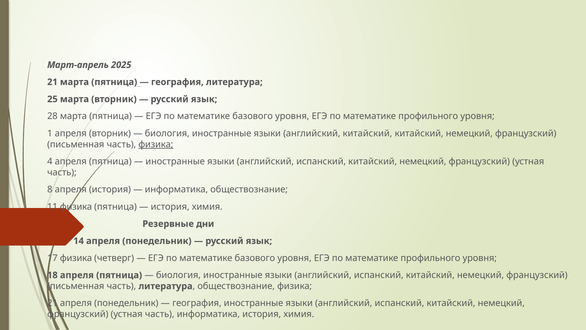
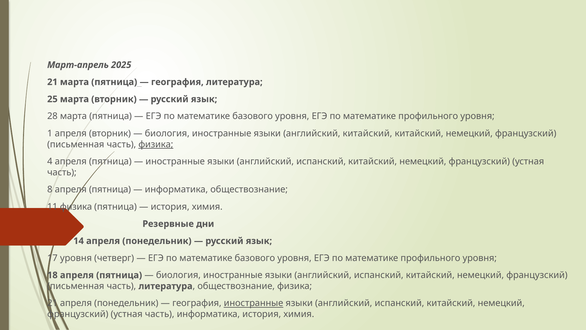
8 апреля история: история -> пятница (110, 189)
17 физика: физика -> уровня (76, 258)
иностранные underline: none -> present (254, 303)
